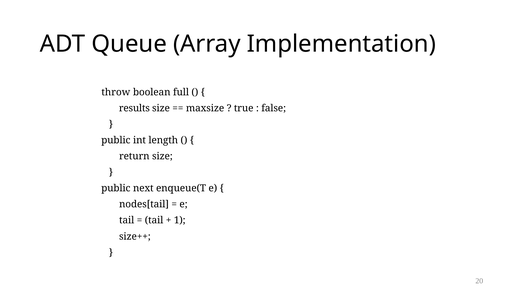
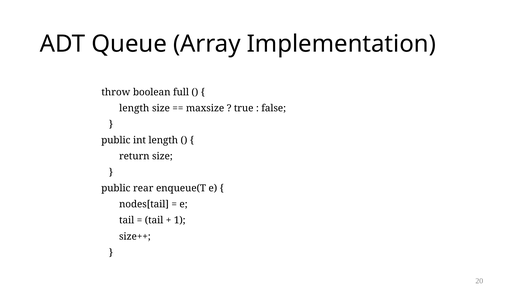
results: results -> length (134, 108)
next: next -> rear (143, 188)
